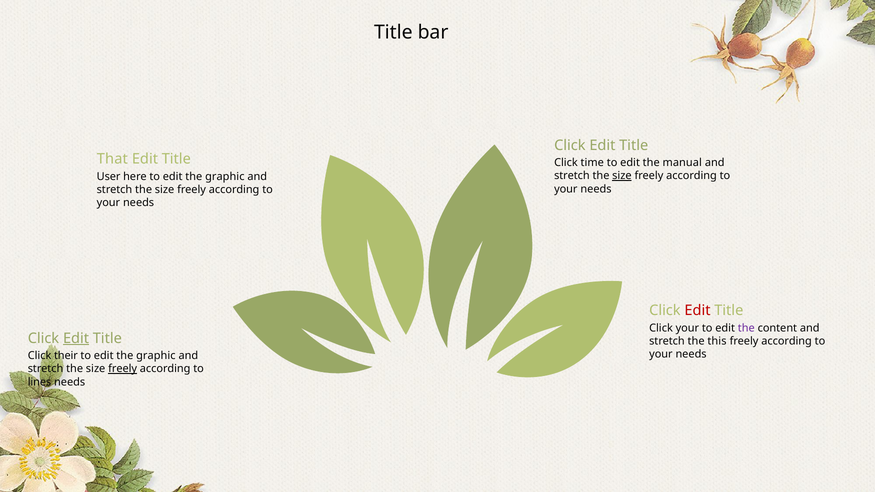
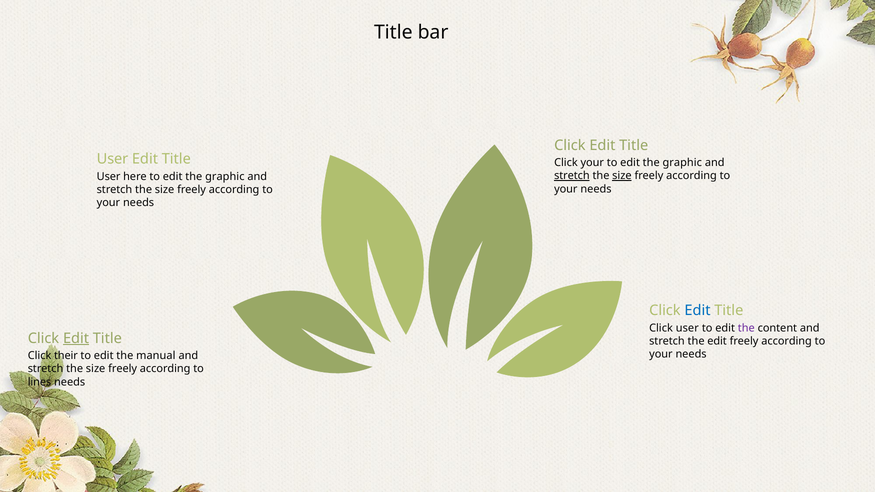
That: That -> User (112, 159)
Click time: time -> your (592, 163)
manual: manual -> graphic (682, 163)
stretch underline: none -> present (572, 176)
Edit colour: red -> blue (698, 311)
Click your: your -> user (687, 328)
the this: this -> edit (717, 341)
graphic: graphic -> manual (156, 356)
freely underline: present -> none (123, 369)
